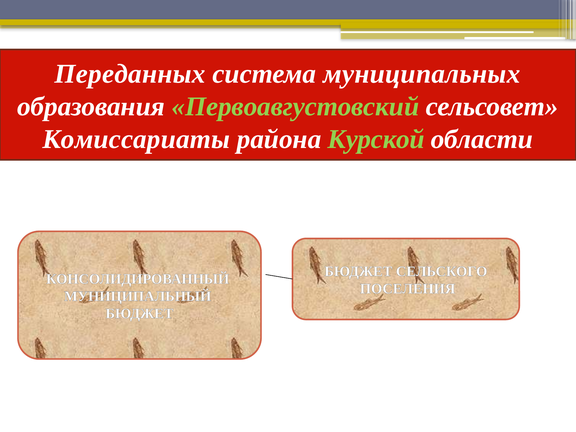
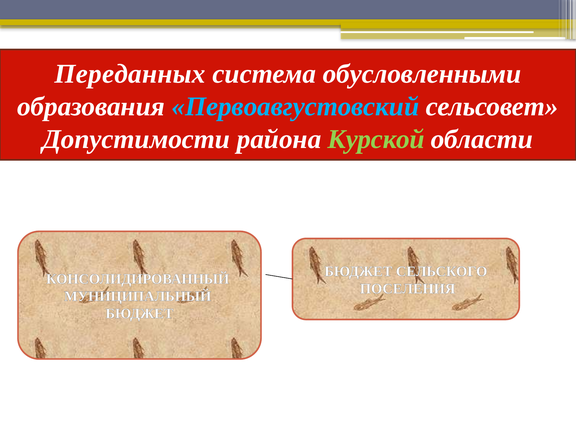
муниципальных: муниципальных -> обусловленными (422, 74)
Первоавгустовский colour: light green -> light blue (295, 107)
Комиссариаты: Комиссариаты -> Допустимости (136, 139)
